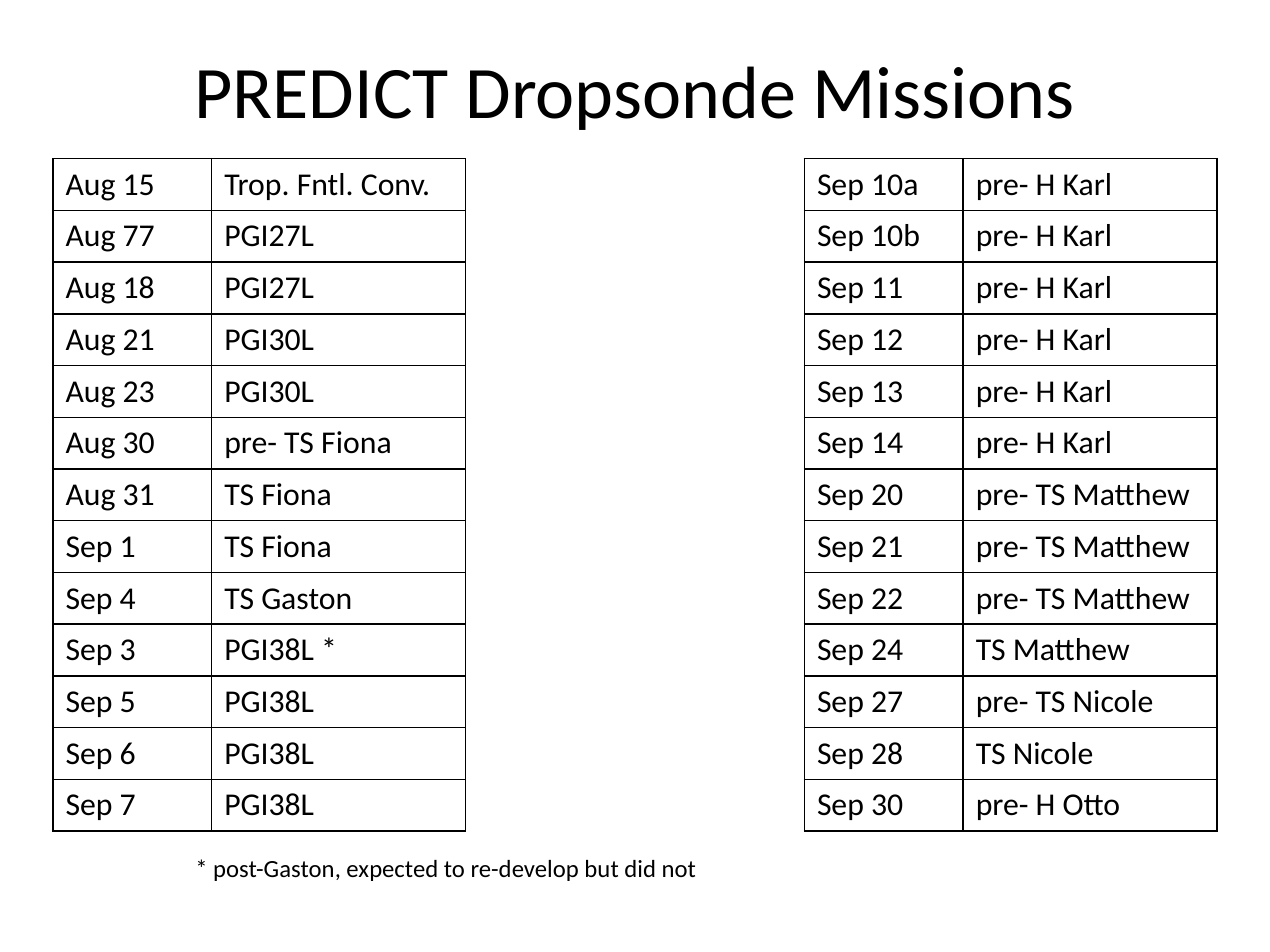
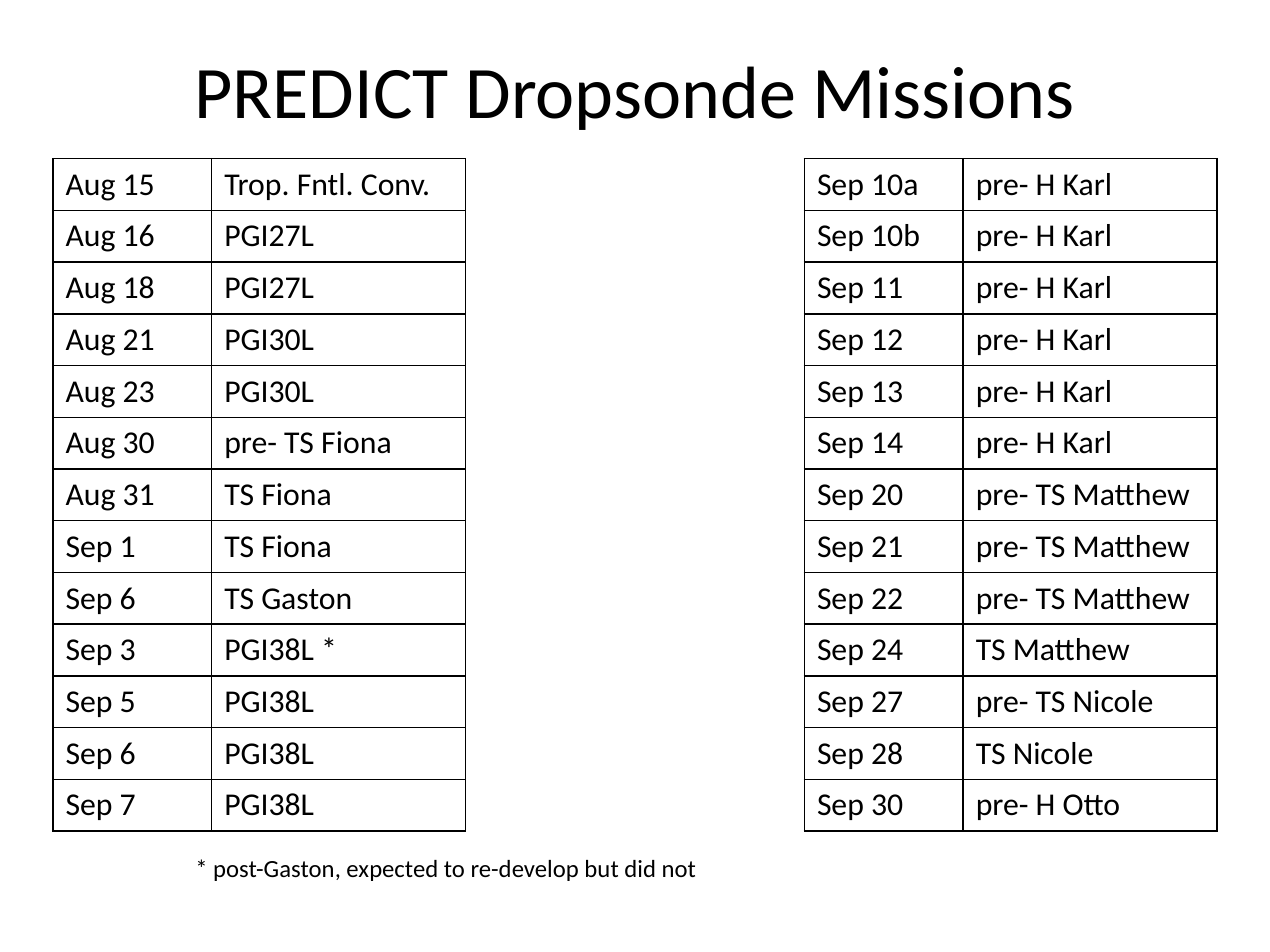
77: 77 -> 16 (139, 237)
4: 4 -> 6 (128, 599)
